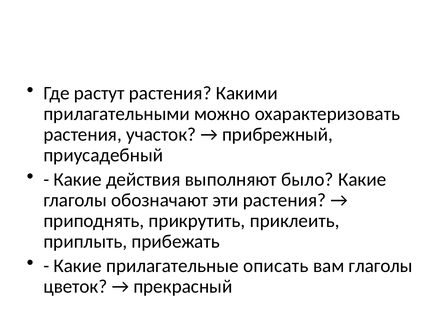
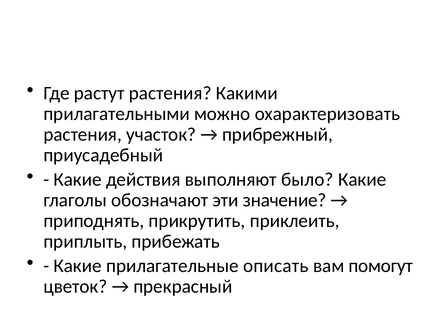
эти растения: растения -> значение (285, 200)
вам глаголы: глаголы -> помогут (381, 266)
